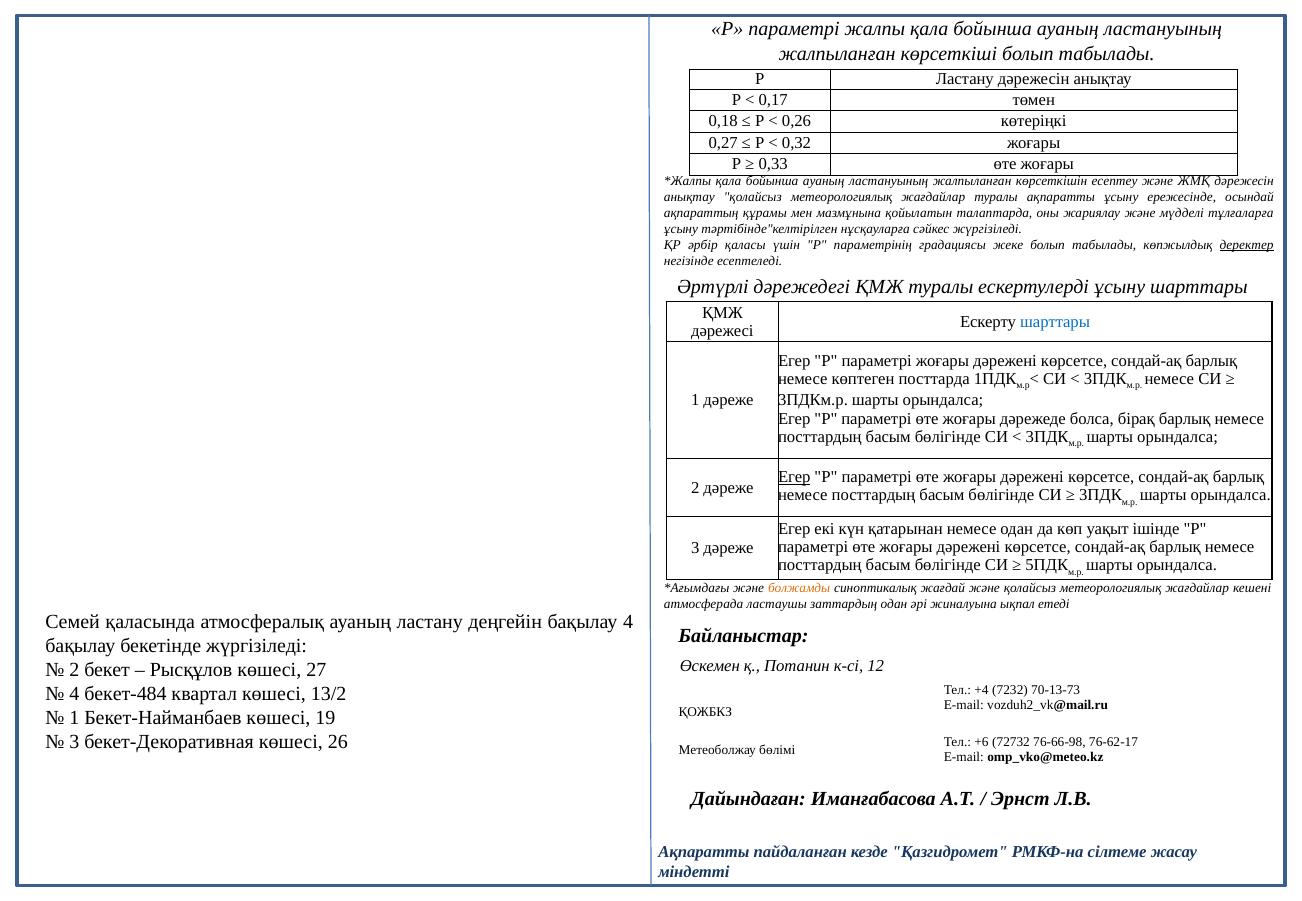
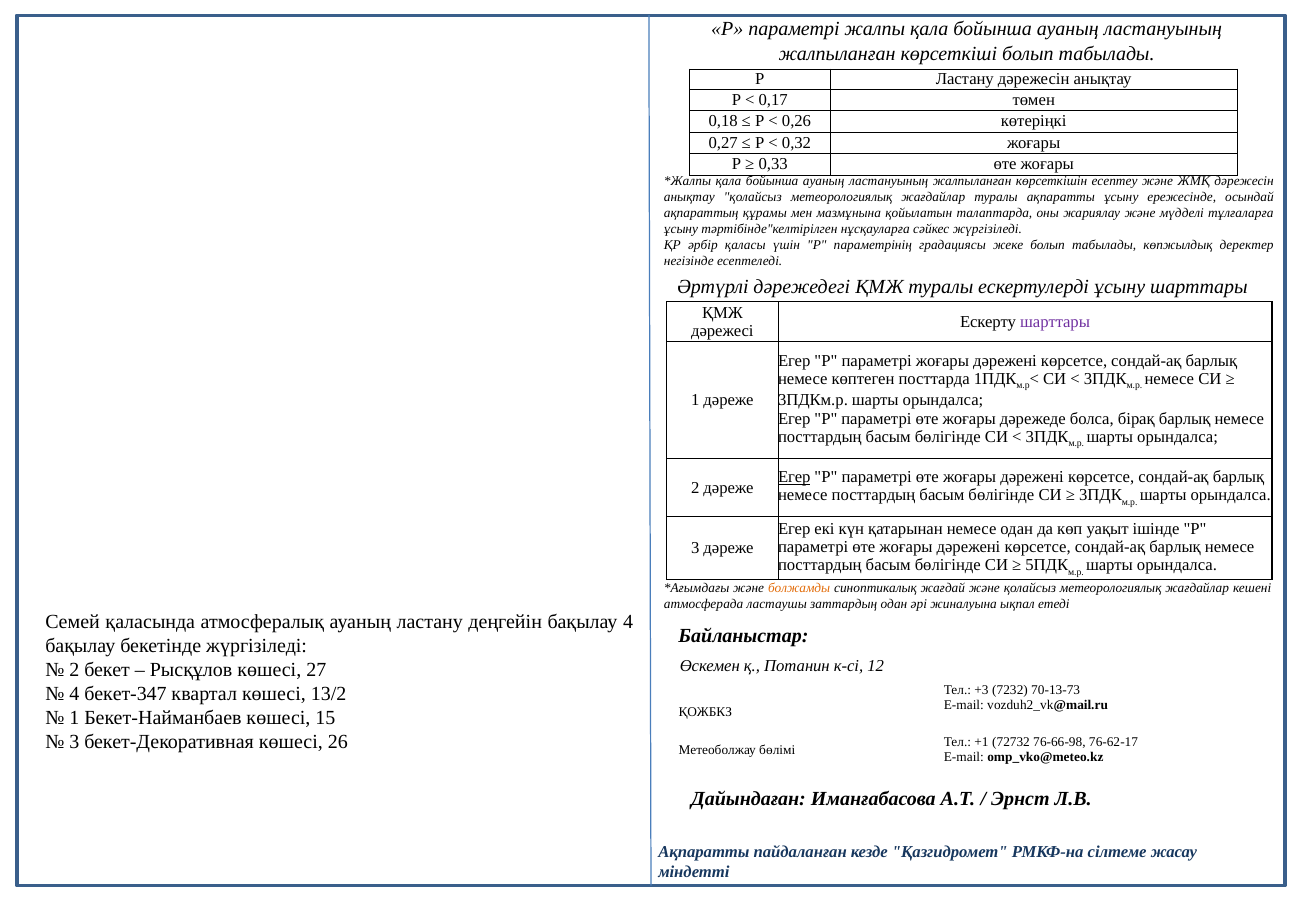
деректер underline: present -> none (1247, 245)
шарттары colour: blue -> purple (1055, 322)
+4: +4 -> +3 (982, 690)
бекет-484: бекет-484 -> бекет-347 (125, 694)
19: 19 -> 15 (325, 718)
+6: +6 -> +1 (982, 742)
